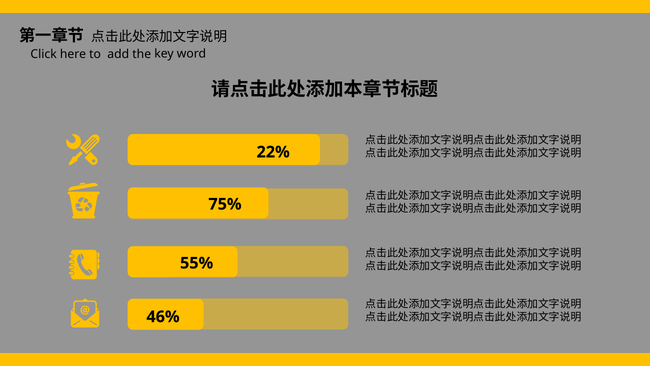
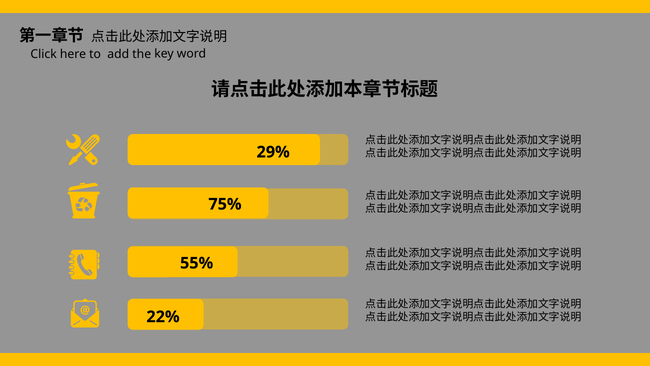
22%: 22% -> 29% (273, 152)
46%: 46% -> 22% (163, 316)
